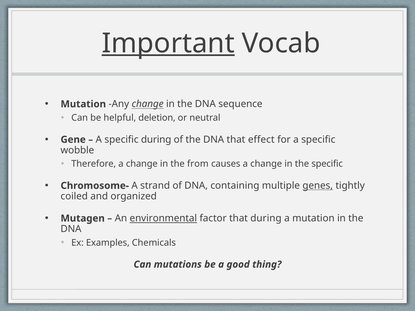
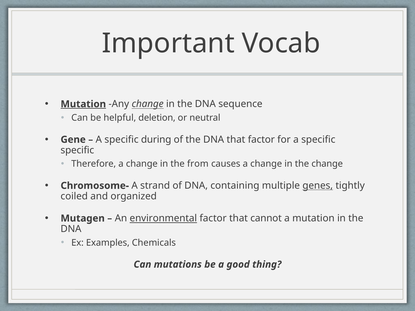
Important underline: present -> none (168, 43)
Mutation underline: none -> present (83, 104)
that effect: effect -> factor (261, 140)
wobble: wobble -> specific (77, 150)
the specific: specific -> change (327, 164)
that during: during -> cannot (266, 219)
